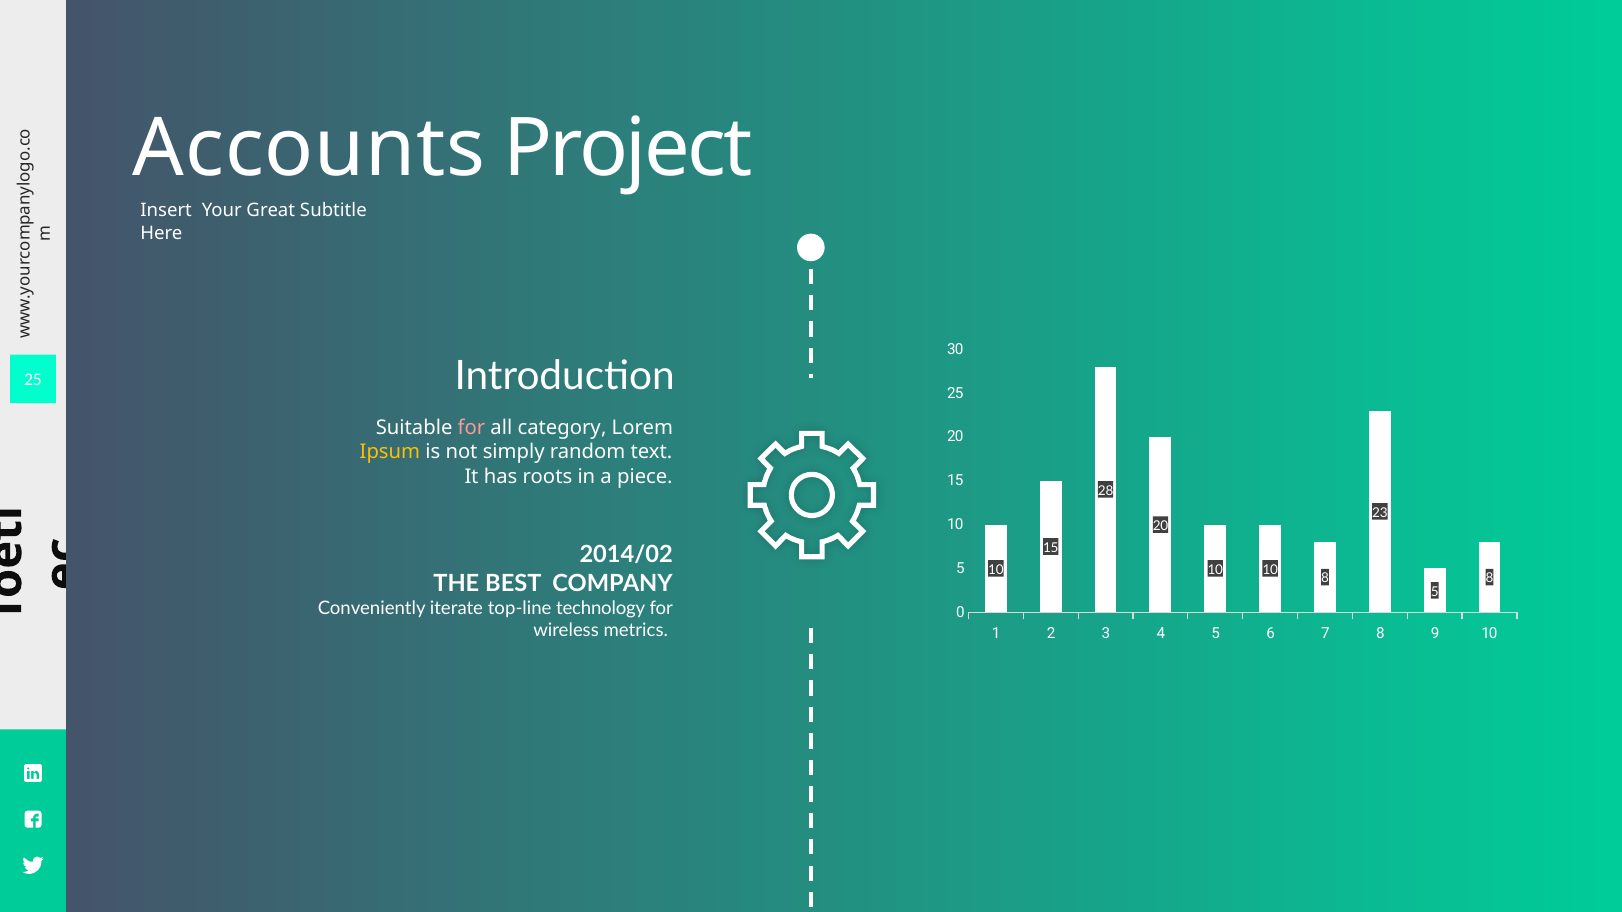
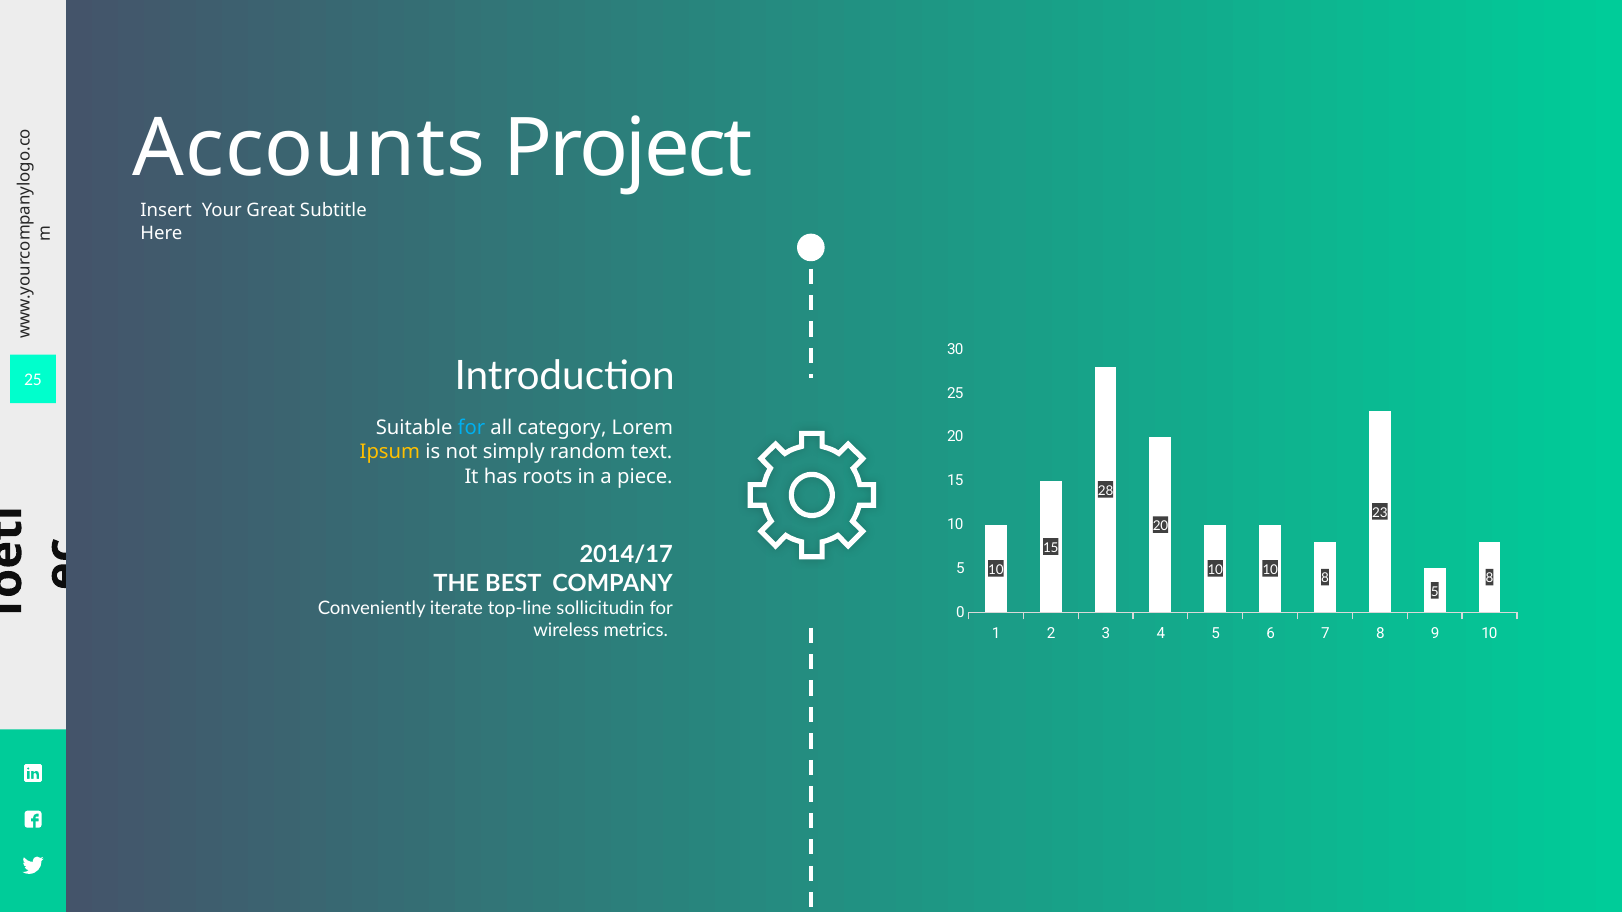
for colour: pink -> light blue (471, 428)
2014/02: 2014/02 -> 2014/17 (626, 555)
technology: technology -> sollicitudin (601, 608)
